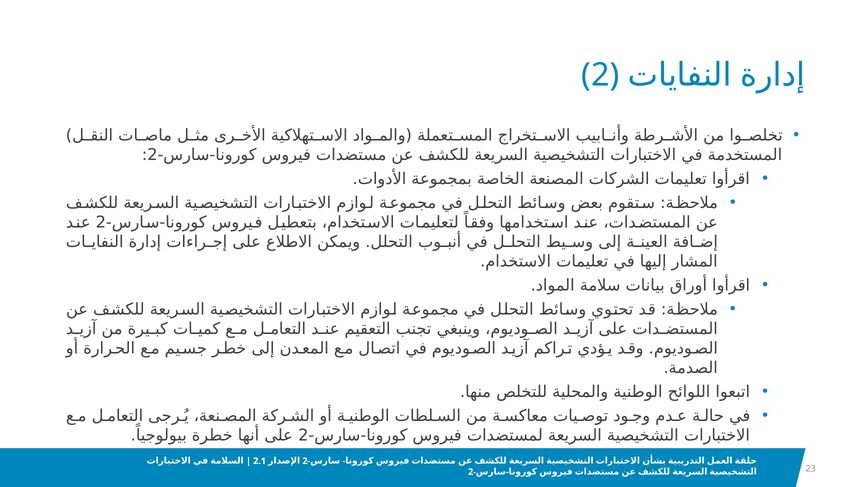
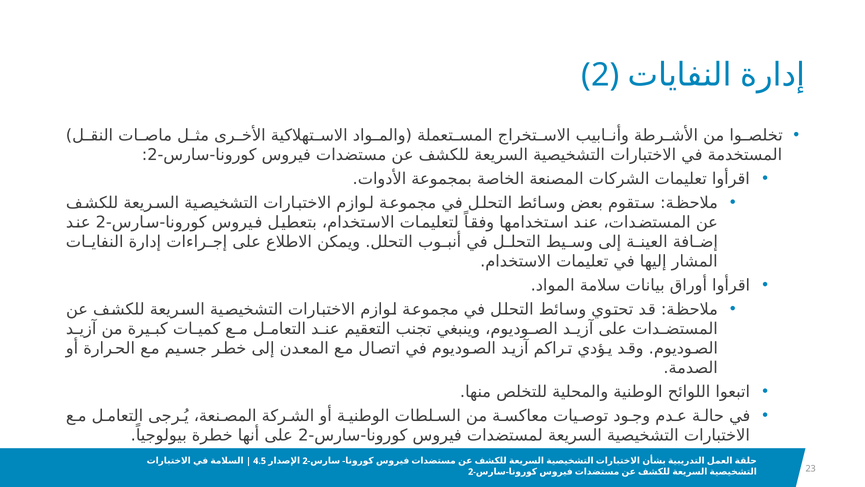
2.1: 2.1 -> 4.5 (260, 461)
